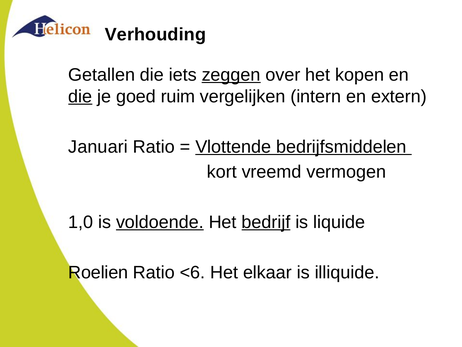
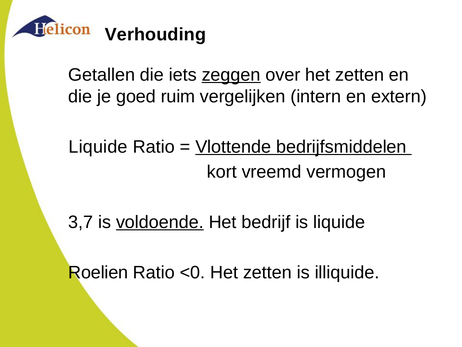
over het kopen: kopen -> zetten (360, 75)
die underline: present -> none (80, 96)
Januari: Januari -> Liquide (98, 147)
1,0: 1,0 -> 3,7 (81, 222)
bedrijf underline: present -> none (266, 222)
<6: <6 -> <0 (192, 272)
elkaar: elkaar -> zetten (267, 272)
